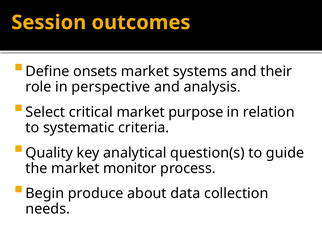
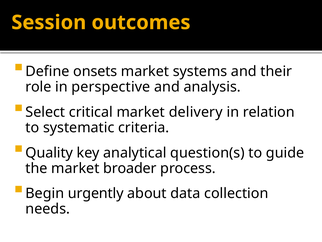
purpose: purpose -> delivery (196, 112)
monitor: monitor -> broader (130, 168)
produce: produce -> urgently (96, 193)
